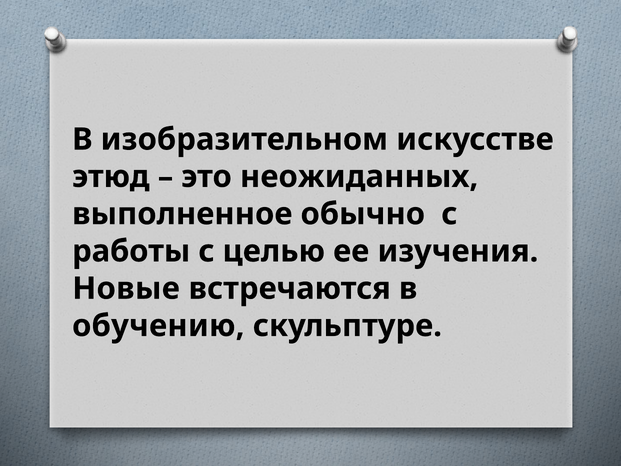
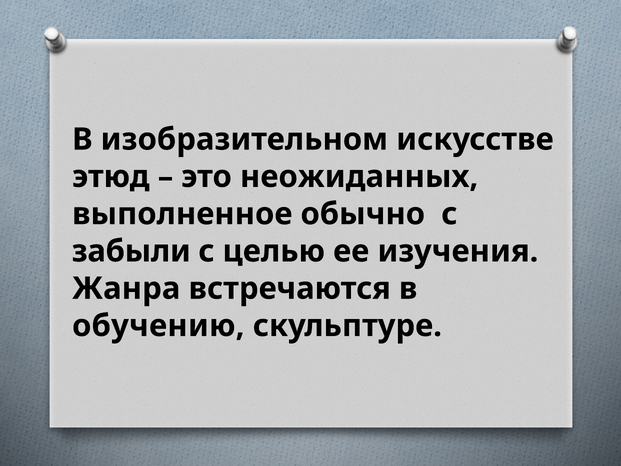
работы: работы -> забыли (131, 251)
Новые: Новые -> Жанра (126, 288)
